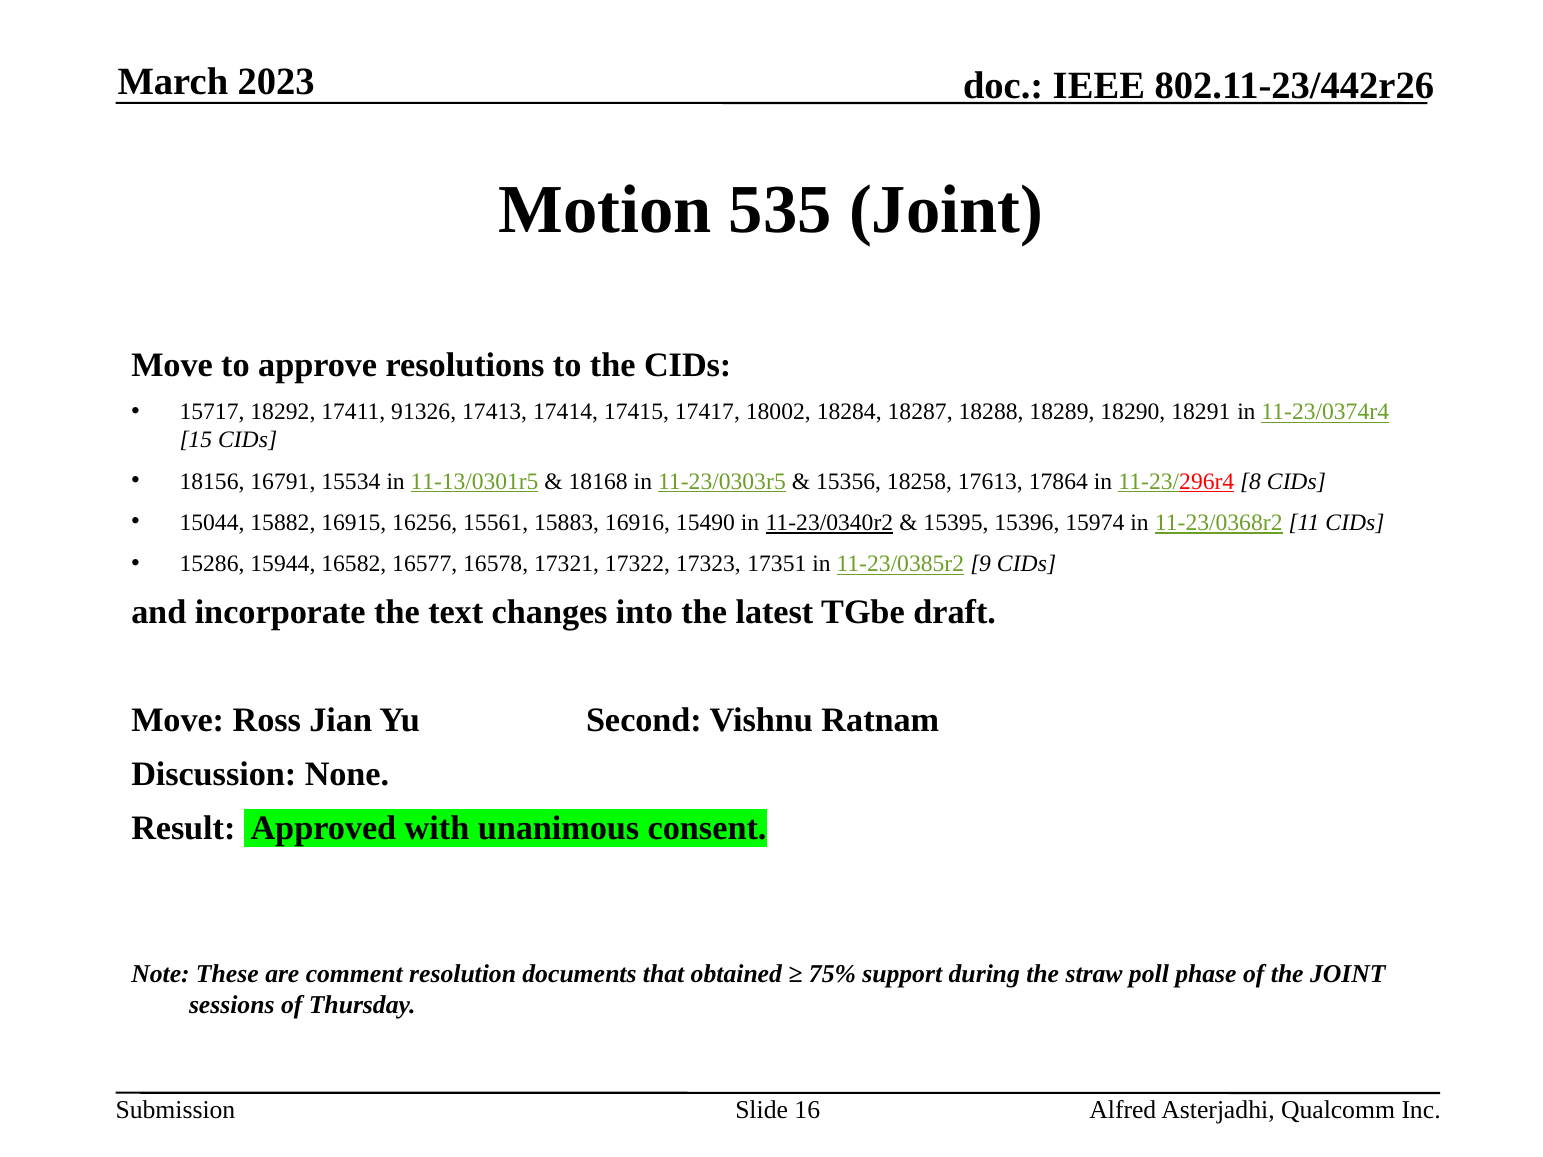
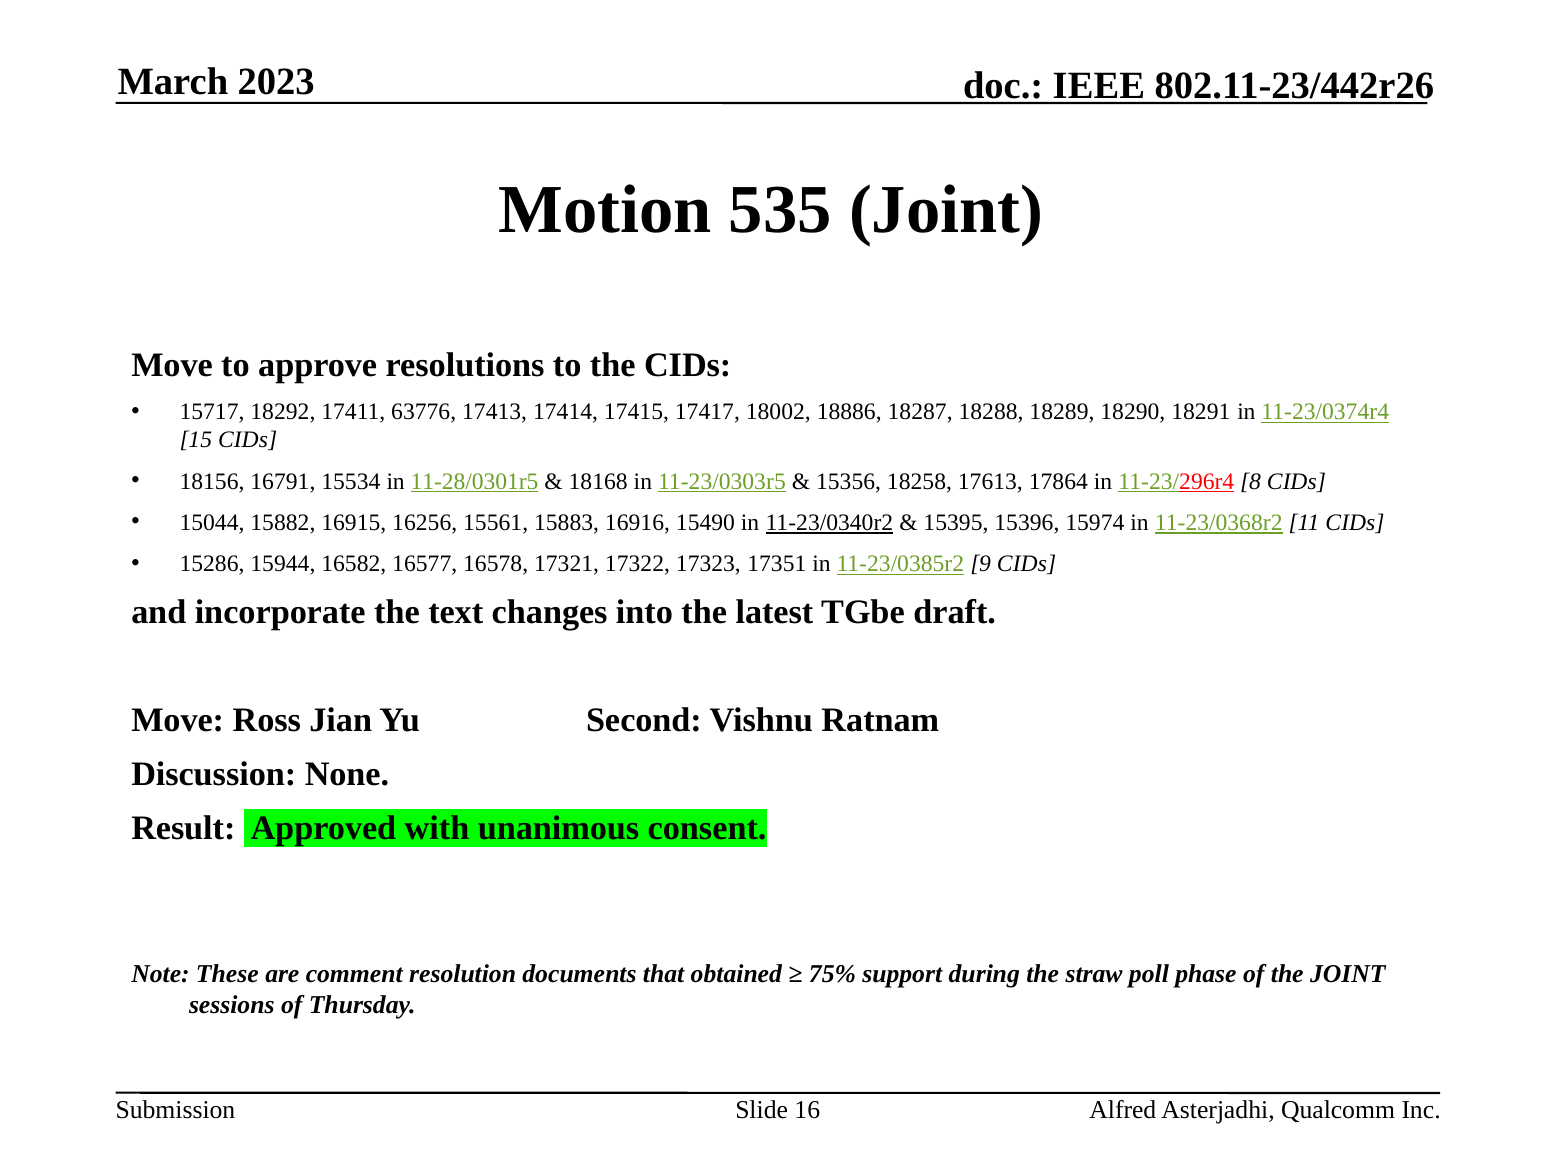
91326: 91326 -> 63776 (424, 412)
18284: 18284 -> 18886 (849, 412)
11-13/0301r5: 11-13/0301r5 -> 11-28/0301r5 (475, 481)
